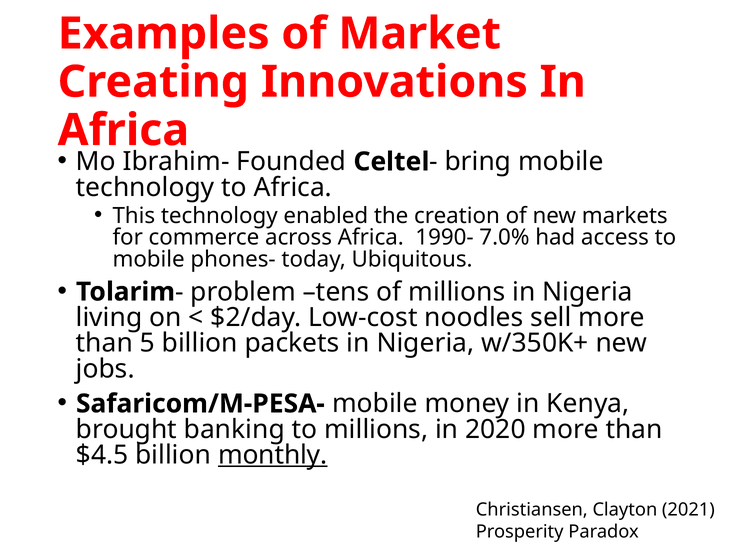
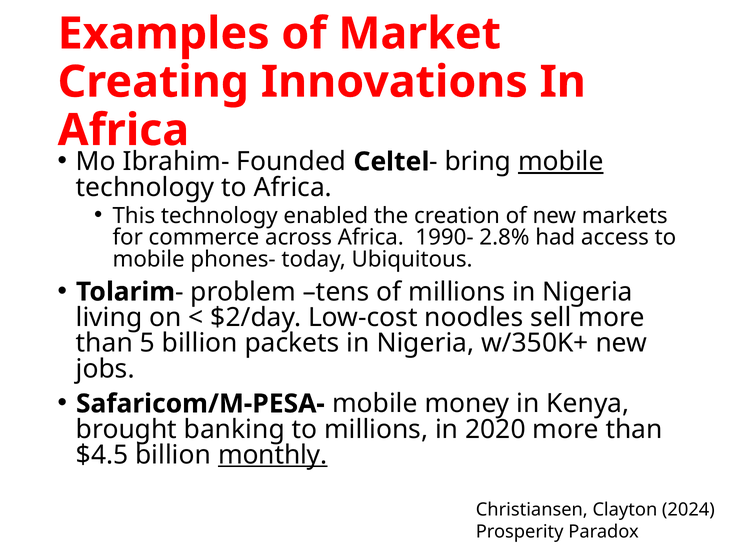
mobile underline: none -> present (561, 162)
7.0%: 7.0% -> 2.8% (504, 237)
2021: 2021 -> 2024 (688, 510)
